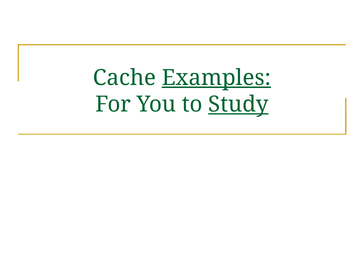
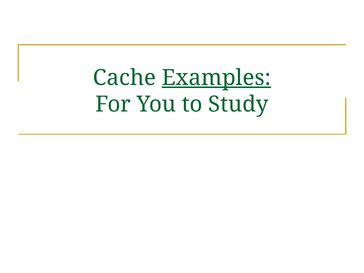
Study underline: present -> none (238, 104)
